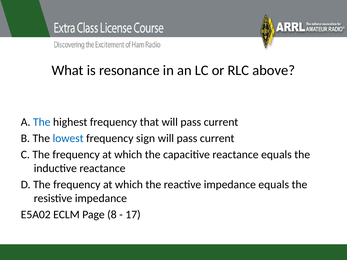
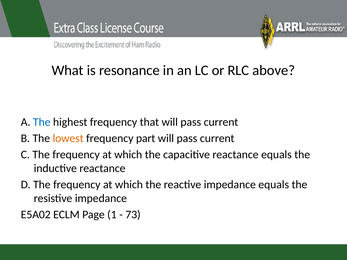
lowest colour: blue -> orange (68, 138)
sign: sign -> part (146, 138)
8: 8 -> 1 (112, 215)
17: 17 -> 73 (133, 215)
